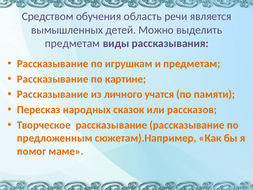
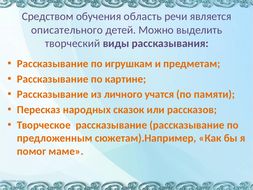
вымышленных: вымышленных -> описательного (67, 30)
предметам: предметам -> творческий (72, 43)
